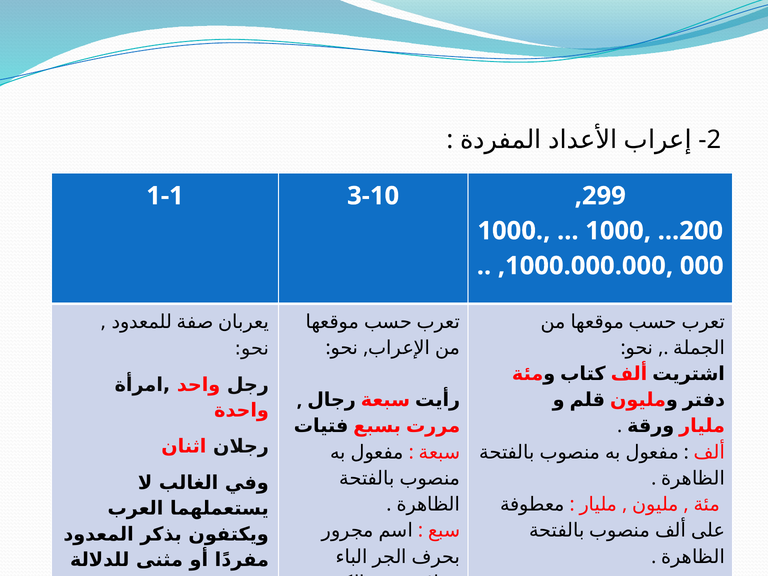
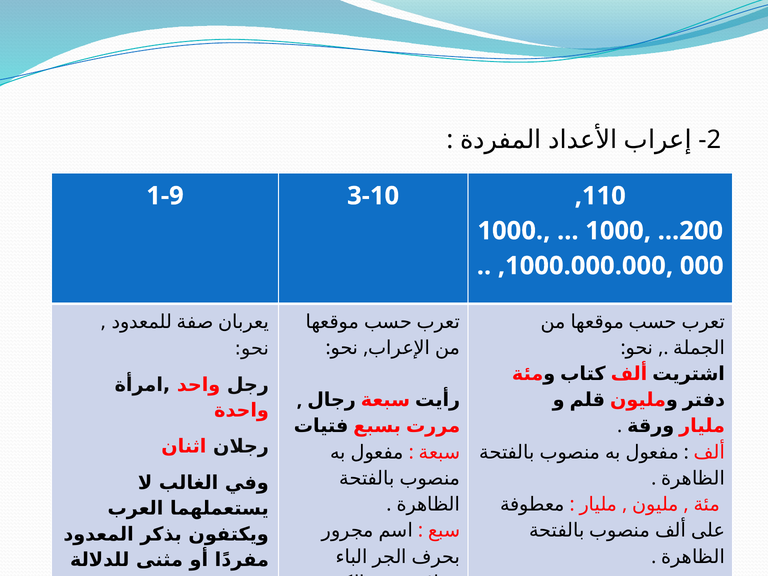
1-1: 1-1 -> 1-9 (165, 196)
299: 299 -> 110 (604, 196)
